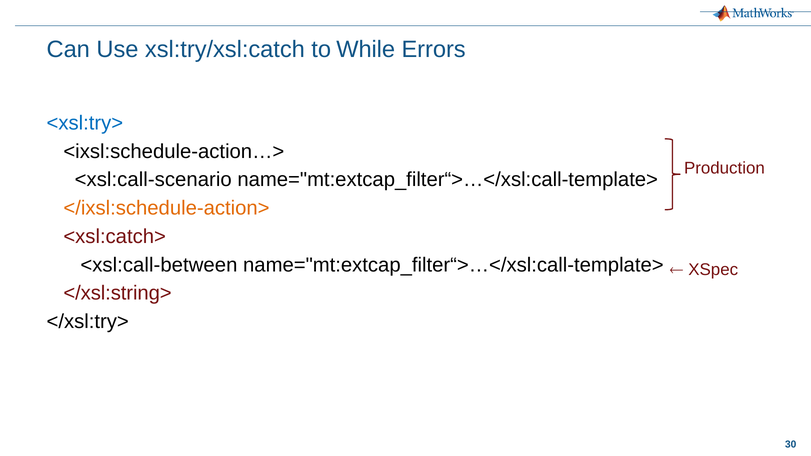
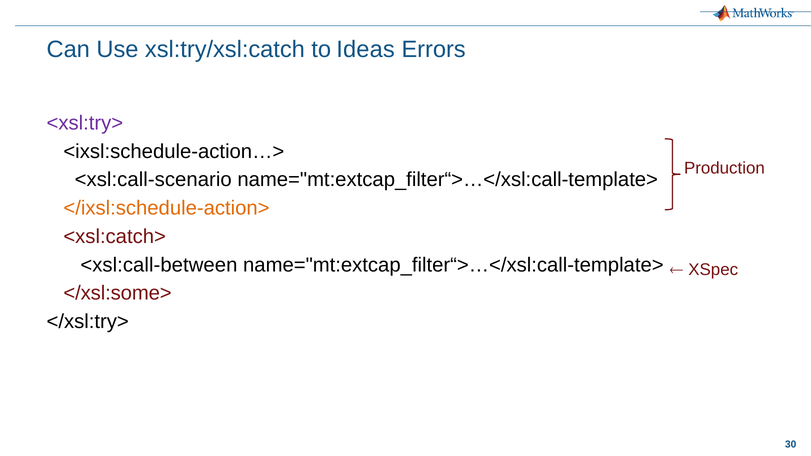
While: While -> Ideas (366, 49)
<xsl:try> colour: blue -> purple (85, 123)
</xsl:string>: </xsl:string> -> </xsl:some> (118, 293)
